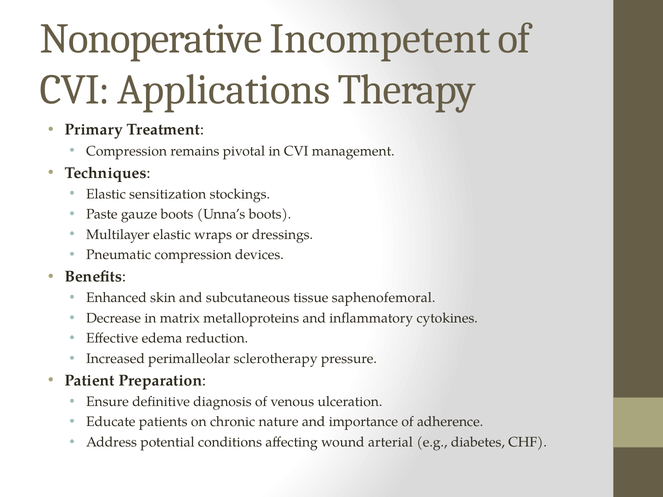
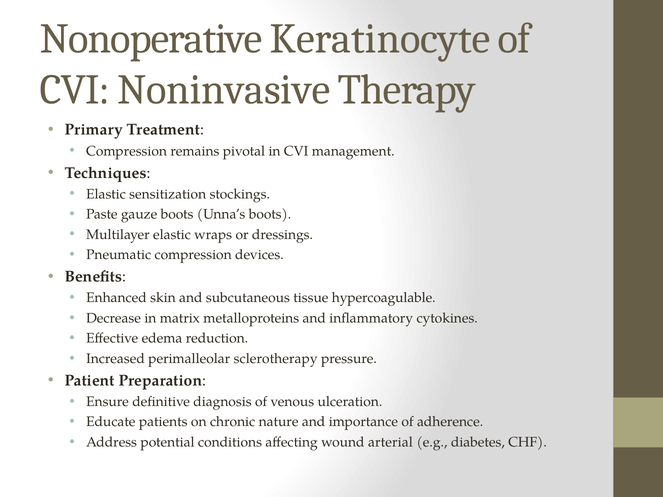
Incompetent: Incompetent -> Keratinocyte (380, 39)
Applications: Applications -> Noninvasive (224, 90)
saphenofemoral: saphenofemoral -> hypercoagulable (384, 298)
